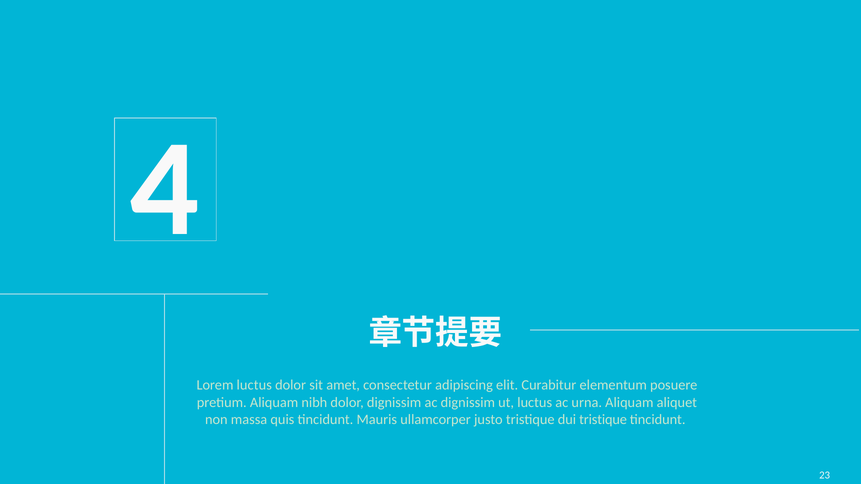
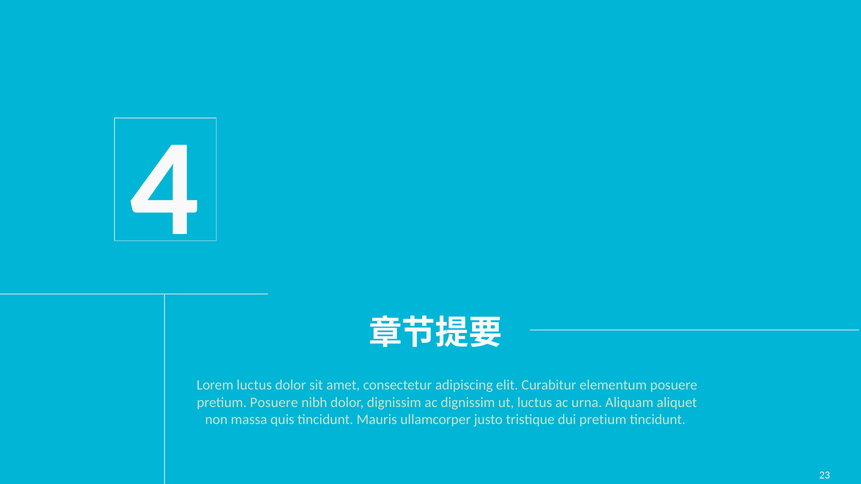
pretium Aliquam: Aliquam -> Posuere (274, 403)
dui tristique: tristique -> pretium (603, 420)
